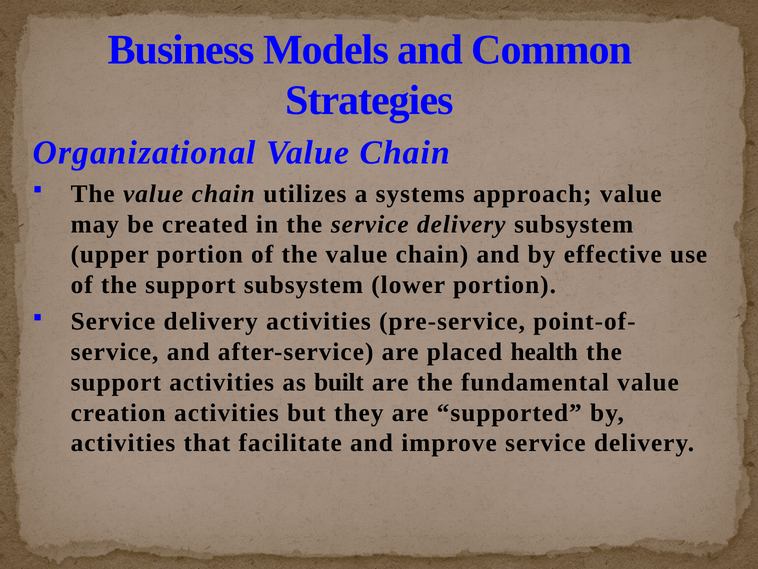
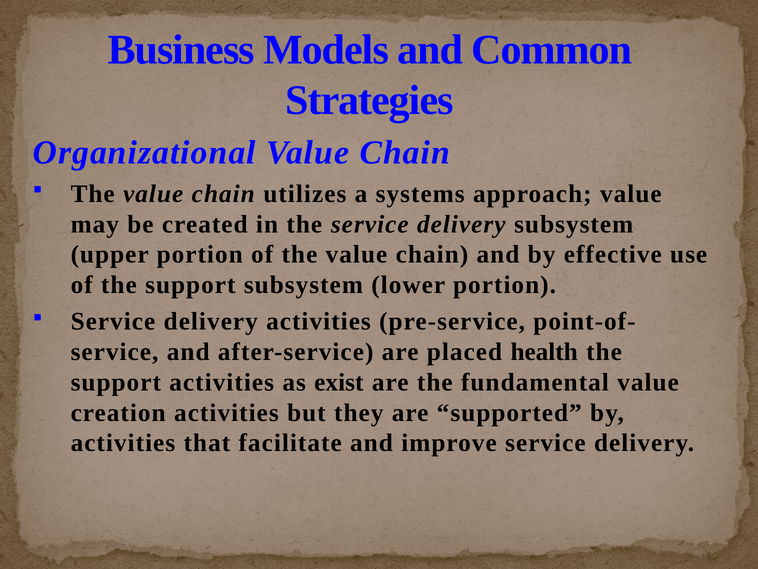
built: built -> exist (339, 382)
